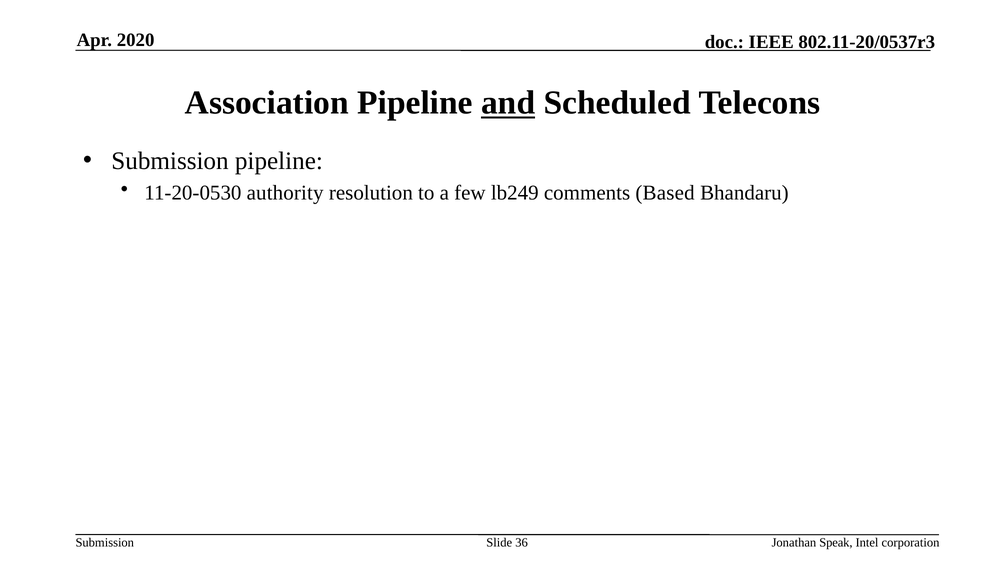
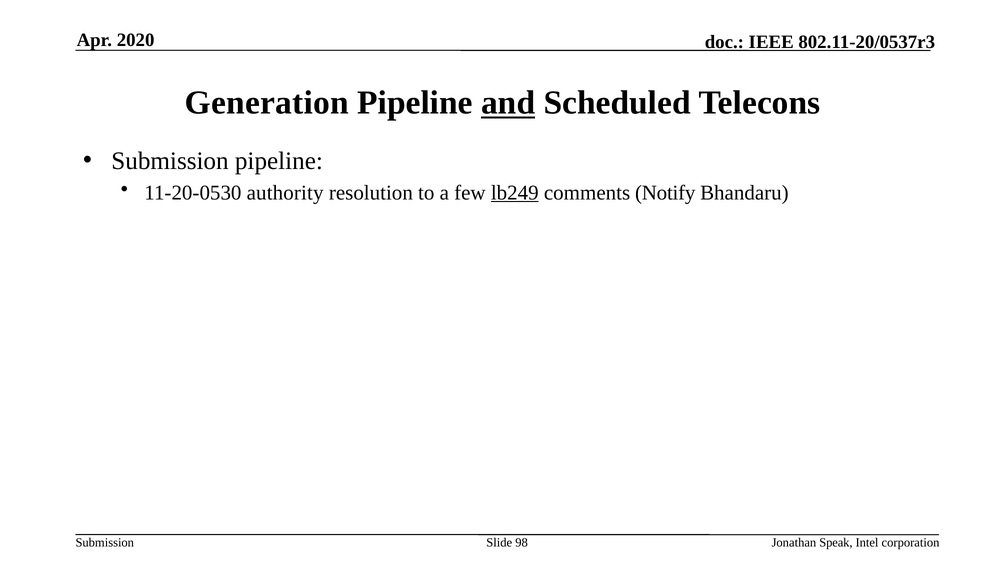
Association: Association -> Generation (267, 103)
lb249 underline: none -> present (515, 193)
Based: Based -> Notify (665, 193)
36: 36 -> 98 (522, 543)
